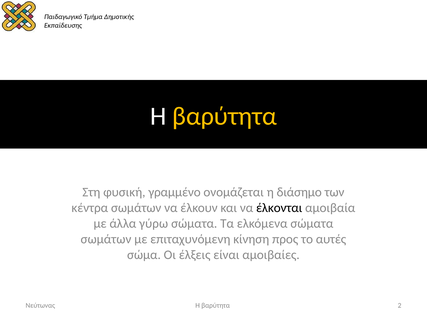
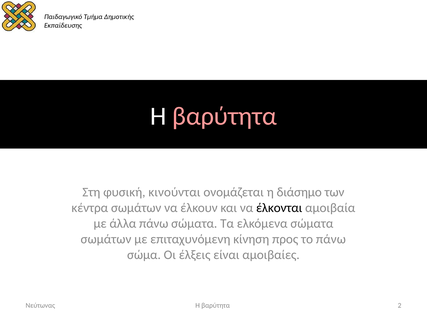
βαρύτητα colour: yellow -> pink (225, 116)
γραμμένο: γραμμένο -> κινούνται (174, 192)
άλλα γύρω: γύρω -> πάνω (154, 224)
το αυτές: αυτές -> πάνω (331, 239)
